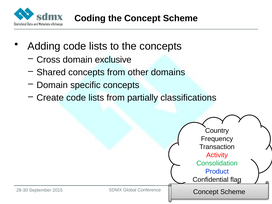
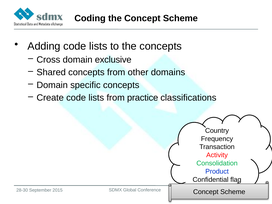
partially: partially -> practice (143, 98)
